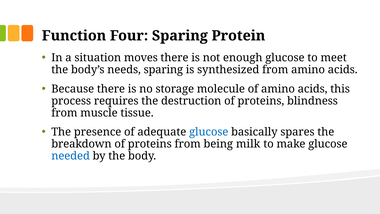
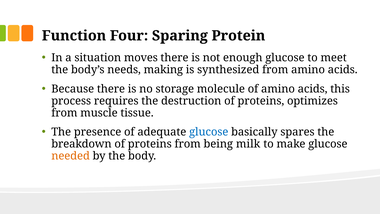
needs sparing: sparing -> making (163, 70)
blindness: blindness -> optimizes (312, 101)
needed colour: blue -> orange (71, 156)
